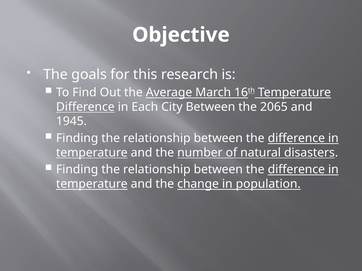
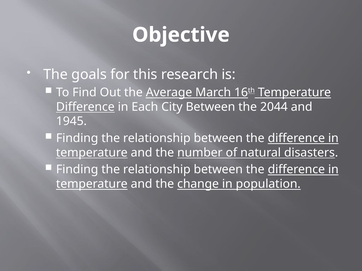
2065: 2065 -> 2044 (274, 107)
